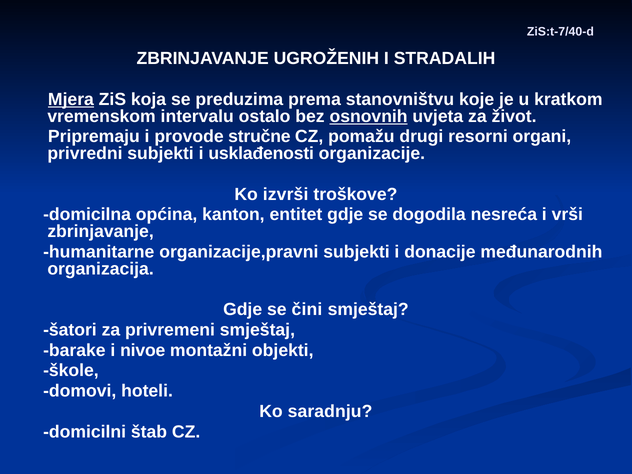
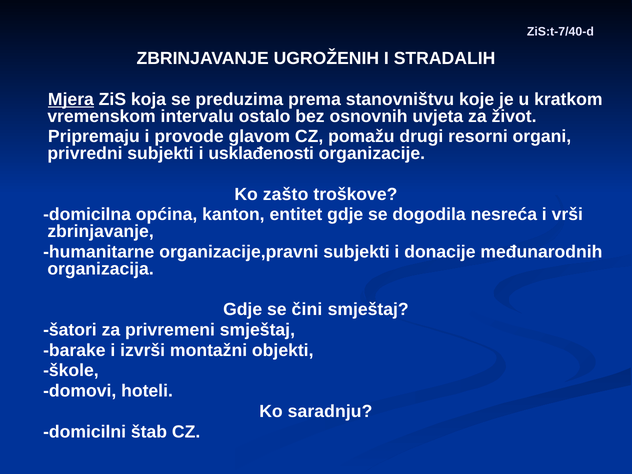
osnovnih underline: present -> none (369, 116)
stručne: stručne -> glavom (259, 137)
izvrši: izvrši -> zašto (286, 194)
nivoe: nivoe -> izvrši (143, 350)
